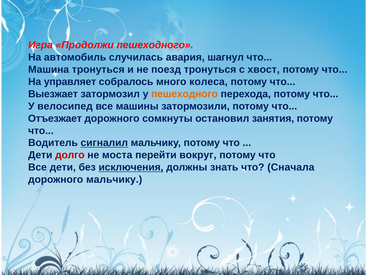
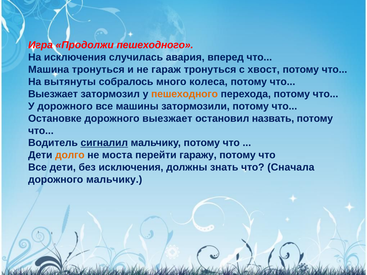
На автомобиль: автомобиль -> исключения (75, 57)
шагнул: шагнул -> вперед (226, 57)
поезд: поезд -> гараж (166, 70)
управляет: управляет -> вытянуты (70, 82)
У велосипед: велосипед -> дорожного (65, 106)
Отъезжает: Отъезжает -> Остановке (55, 119)
дорожного сомкнуты: сомкнуты -> выезжает (167, 119)
занятия: занятия -> назвать (273, 119)
долго colour: red -> orange (70, 155)
вокруг: вокруг -> гаражу (198, 155)
исключения underline: present -> none (131, 167)
